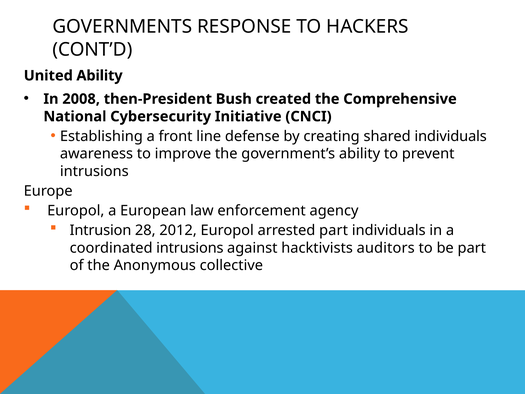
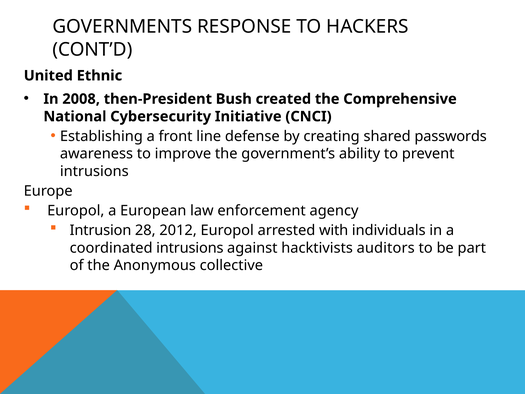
United Ability: Ability -> Ethnic (99, 76)
shared individuals: individuals -> passwords (451, 136)
arrested part: part -> with (334, 230)
